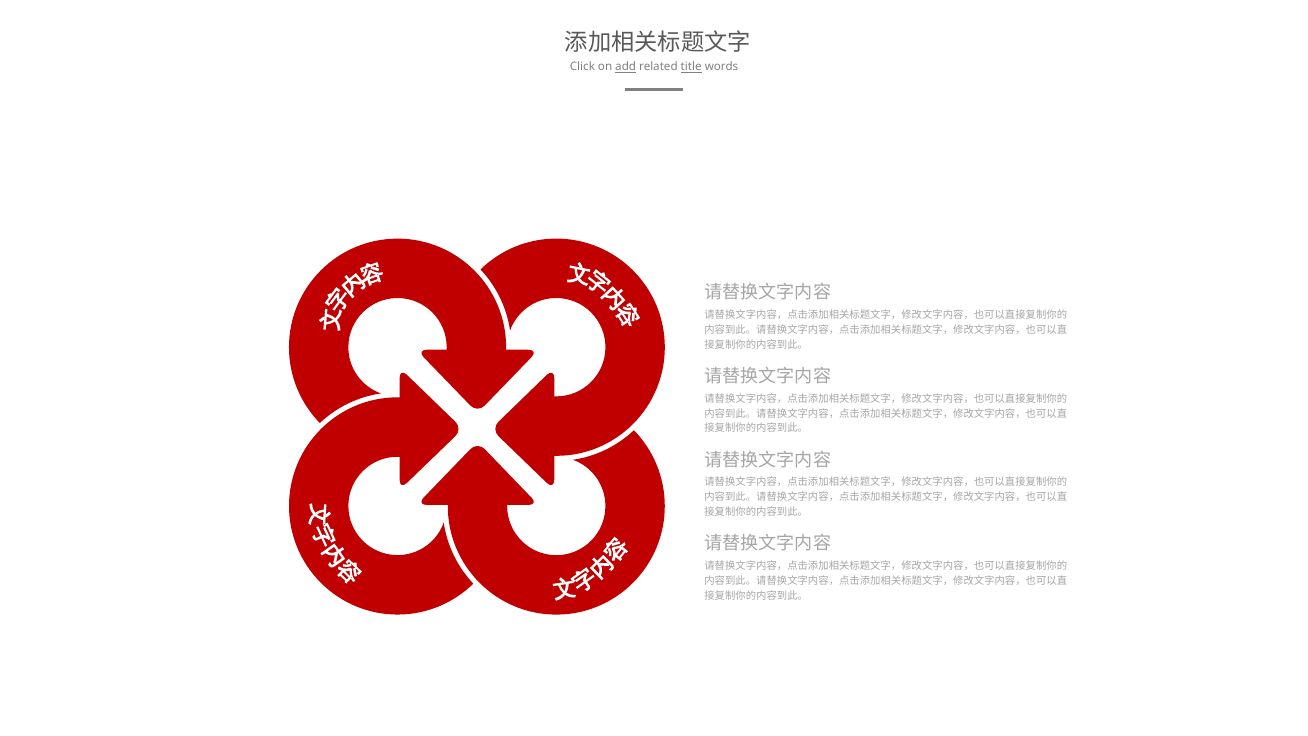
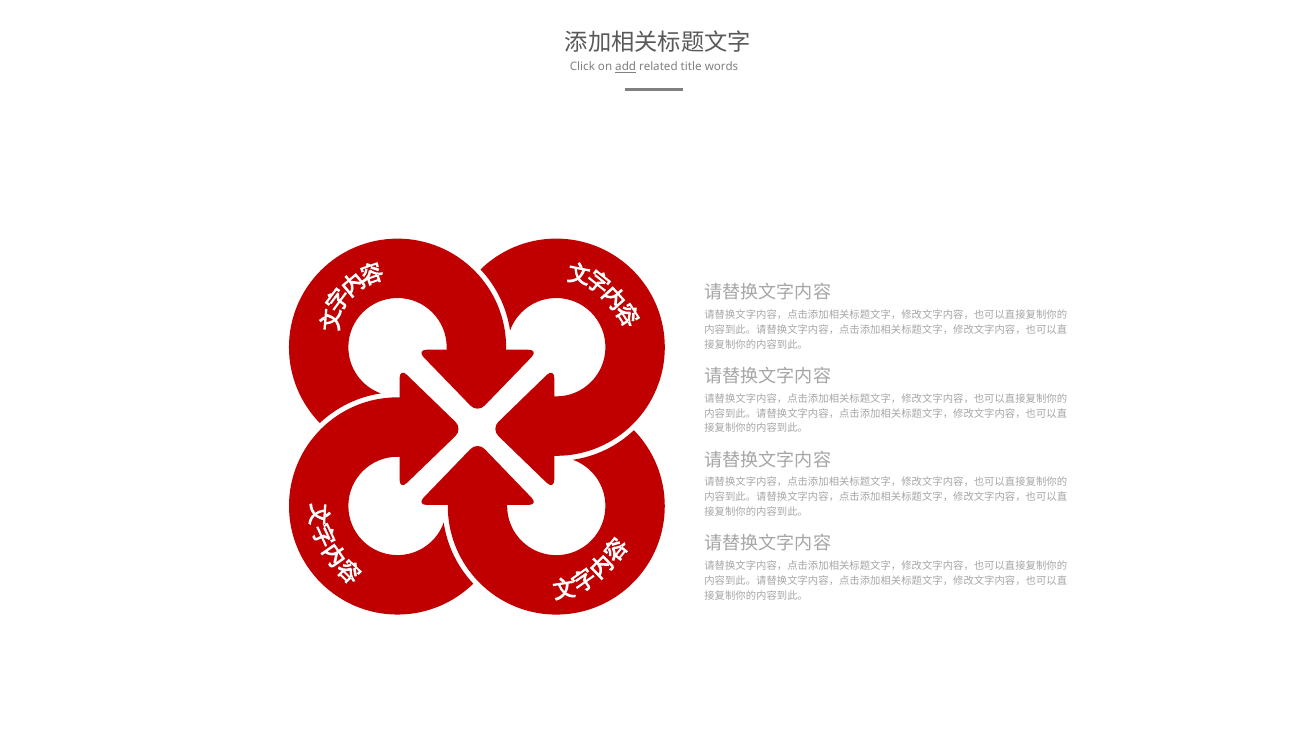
title underline: present -> none (691, 67)
